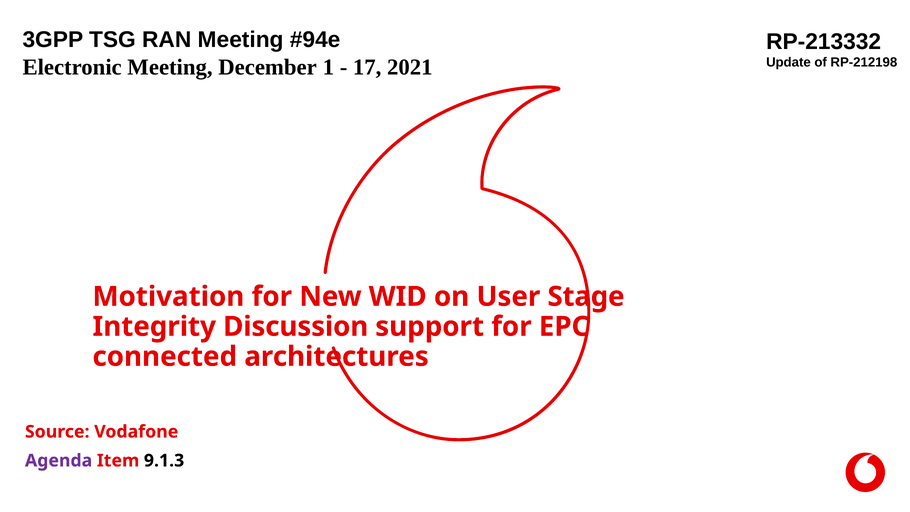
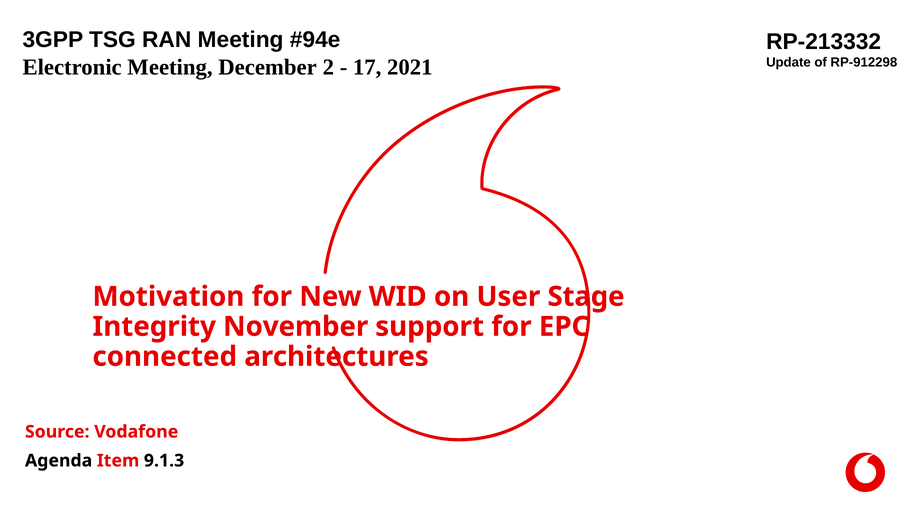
RP-212198: RP-212198 -> RP-912298 (864, 63)
1: 1 -> 2 (328, 67)
Discussion: Discussion -> November (296, 327)
Agenda colour: purple -> black (59, 461)
